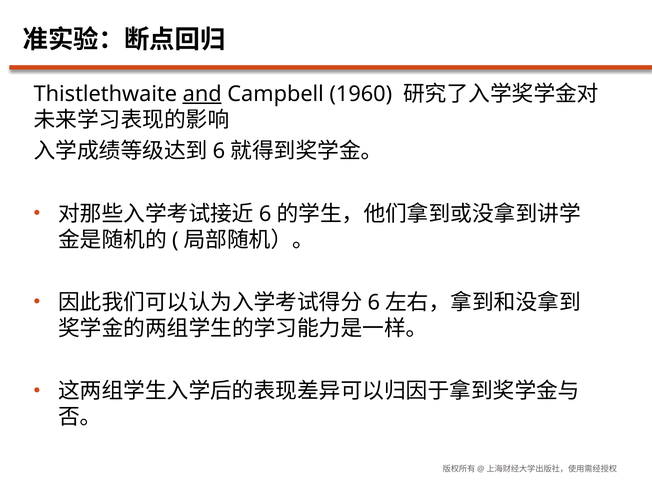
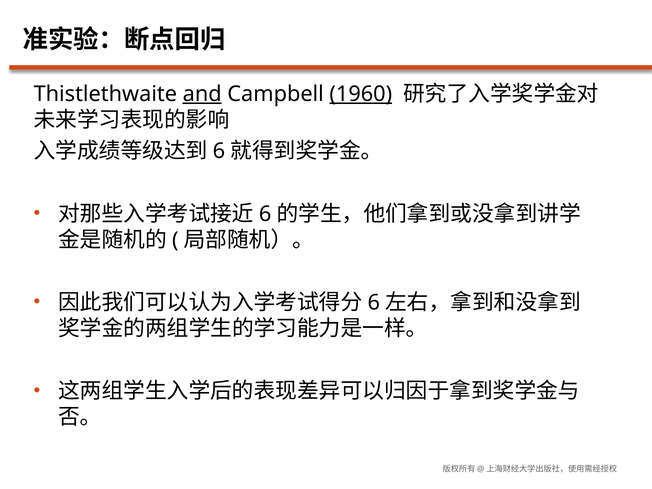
1960 underline: none -> present (361, 94)
